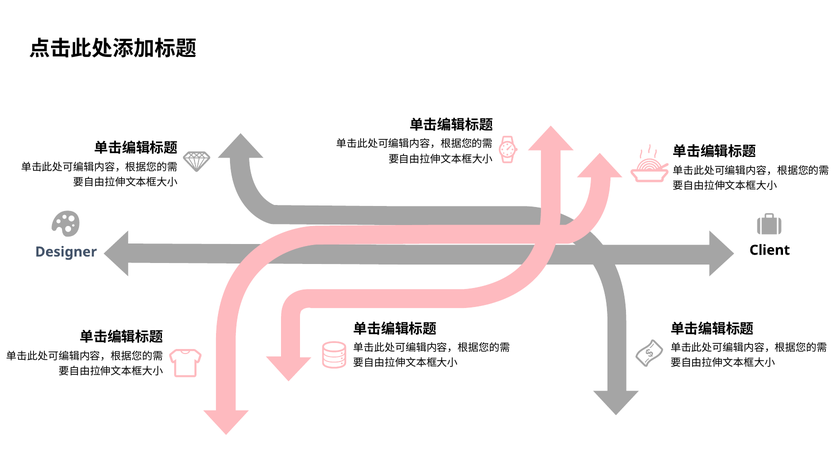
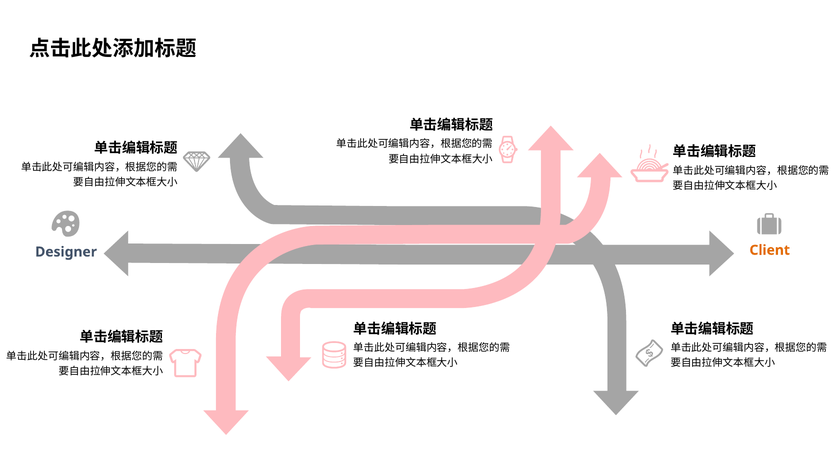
Client colour: black -> orange (770, 250)
